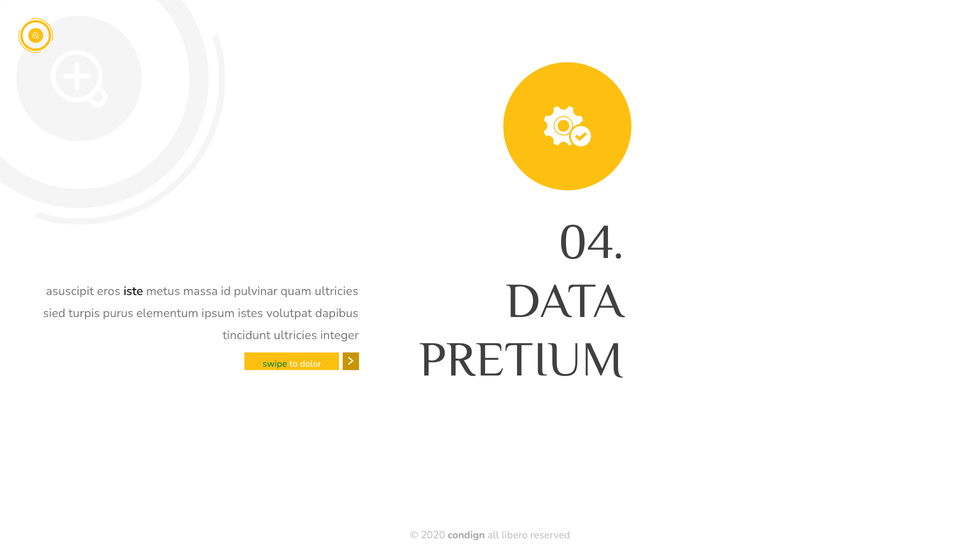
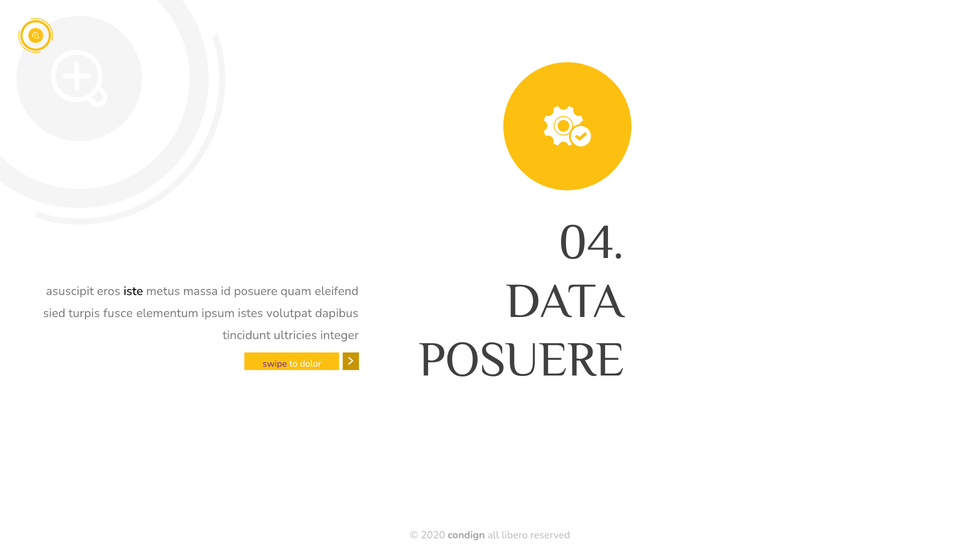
id pulvinar: pulvinar -> posuere (256, 291)
quam ultricies: ultricies -> eleifend (337, 291)
purus: purus -> fusce (118, 313)
PRETIUM: PRETIUM -> POSUERE (522, 360)
swipe colour: green -> purple (275, 364)
